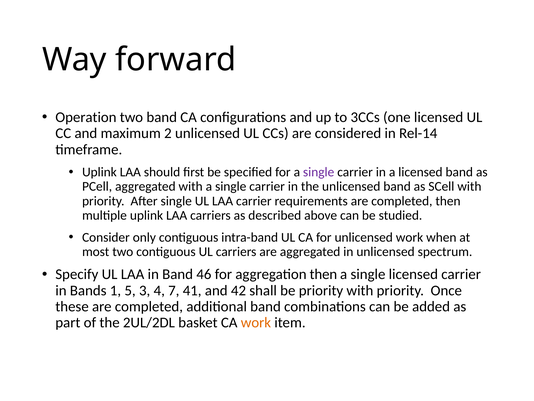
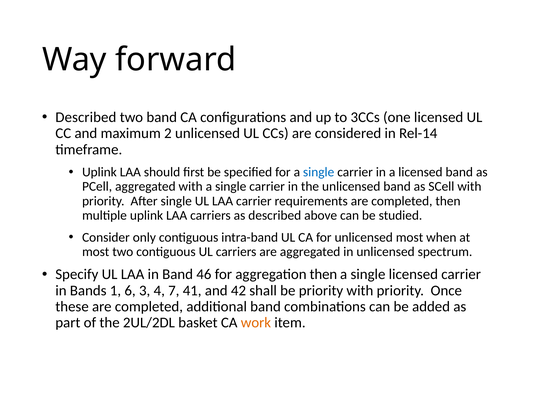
Operation: Operation -> Described (86, 117)
single colour: purple -> blue (319, 172)
unlicensed work: work -> most (410, 237)
5: 5 -> 6 (130, 290)
